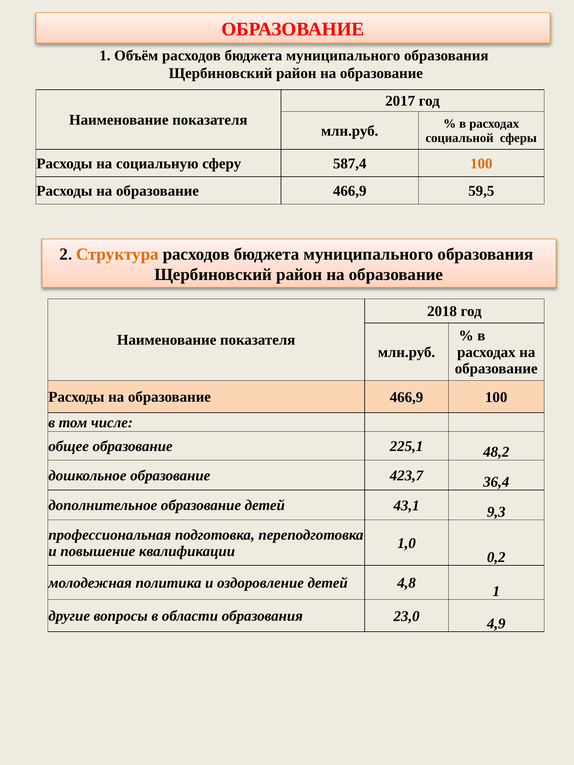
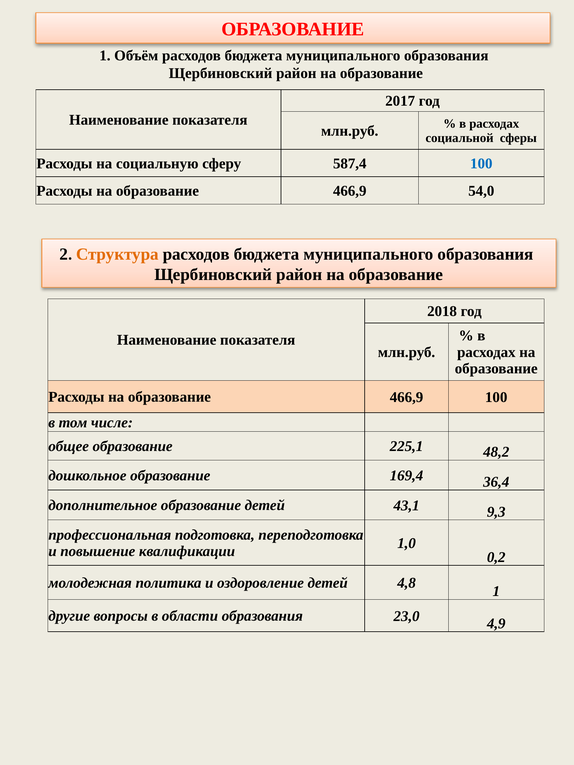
100 colour: orange -> blue (481, 164)
59,5: 59,5 -> 54,0 (481, 191)
423,7: 423,7 -> 169,4 (407, 476)
